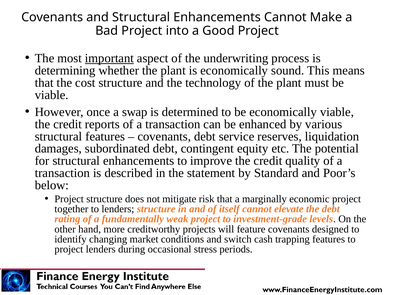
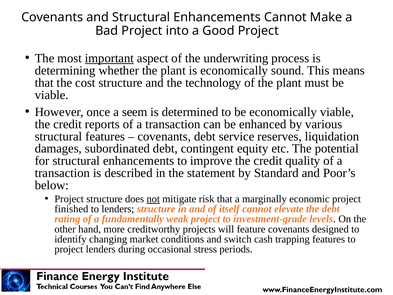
swap: swap -> seem (135, 112)
not underline: none -> present (153, 199)
together: together -> finished (71, 209)
